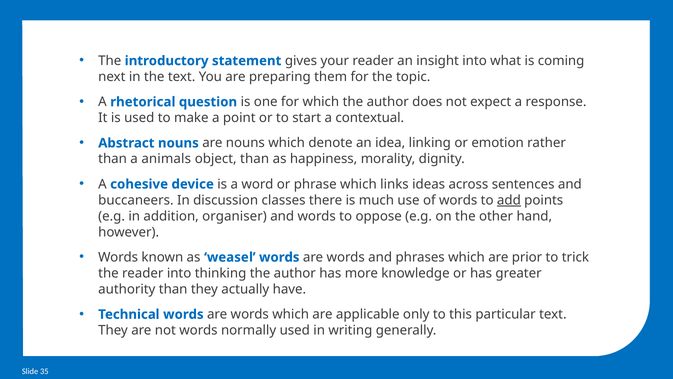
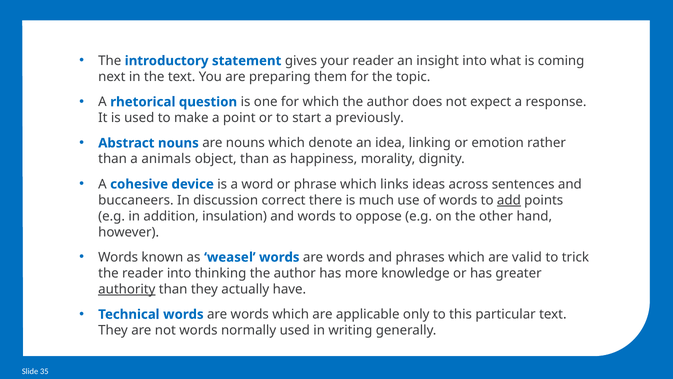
contextual: contextual -> previously (370, 118)
classes: classes -> correct (284, 200)
organiser: organiser -> insulation (235, 216)
prior: prior -> valid (527, 257)
authority underline: none -> present (127, 289)
